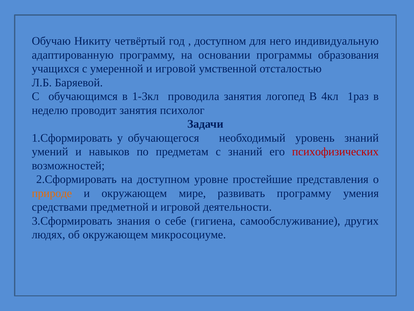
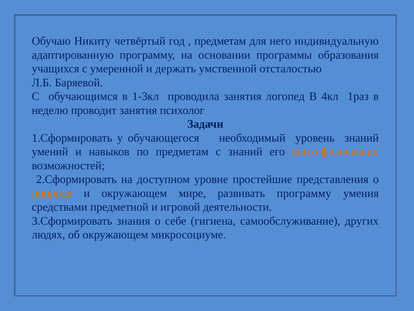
доступном: доступном -> предметам (220, 41)
умеренной и игровой: игровой -> держать (176, 69)
психофизических colour: red -> orange (335, 152)
